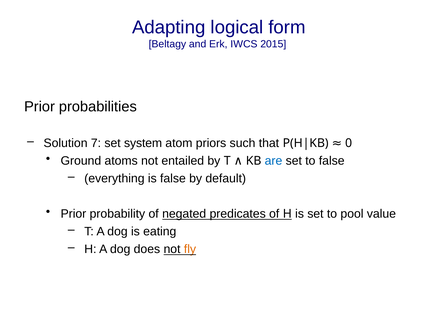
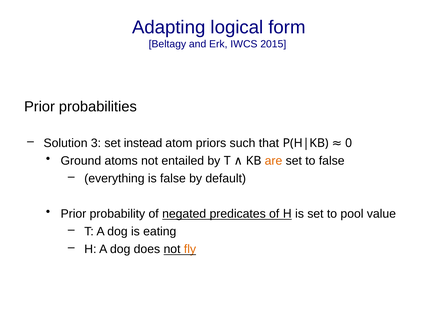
7: 7 -> 3 (96, 143)
system: system -> instead (143, 143)
are colour: blue -> orange (273, 161)
